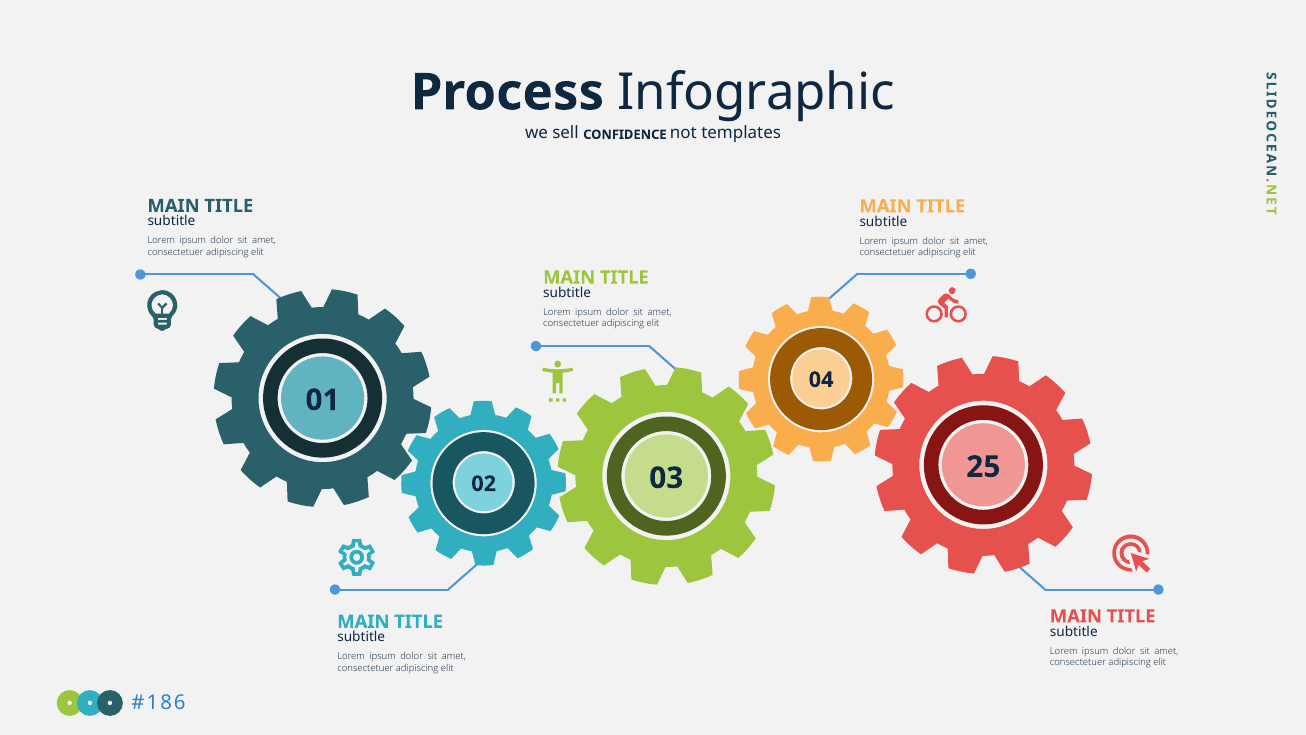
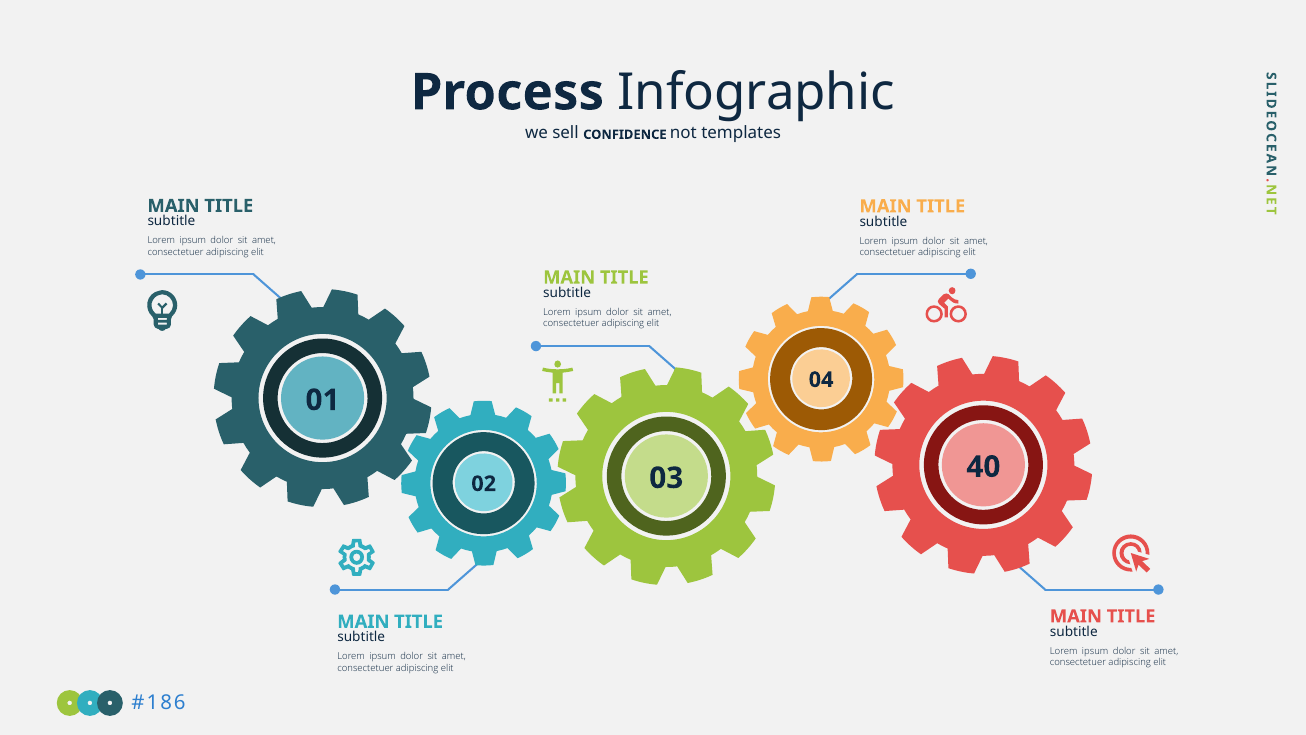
25: 25 -> 40 (983, 467)
